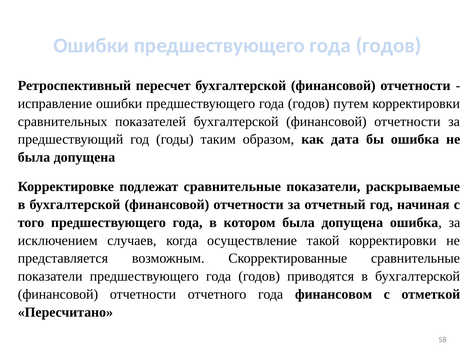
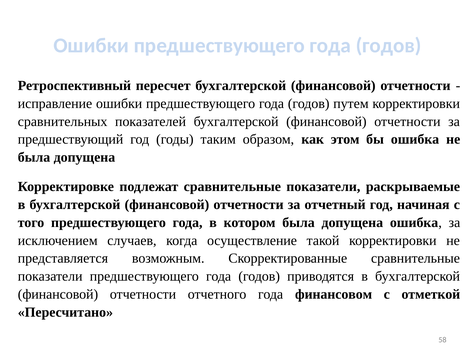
дата: дата -> этом (345, 139)
